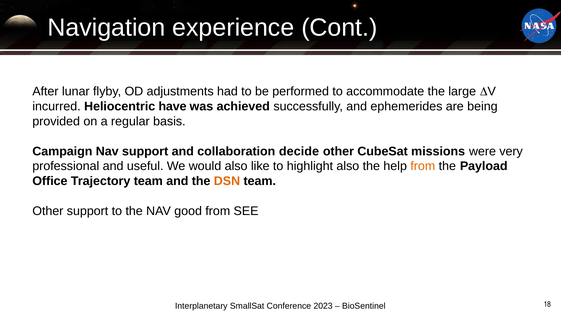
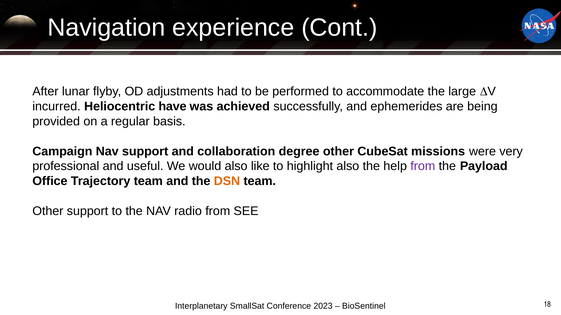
decide: decide -> degree (299, 152)
from colour: orange -> purple (423, 166)
good: good -> radio (188, 211)
